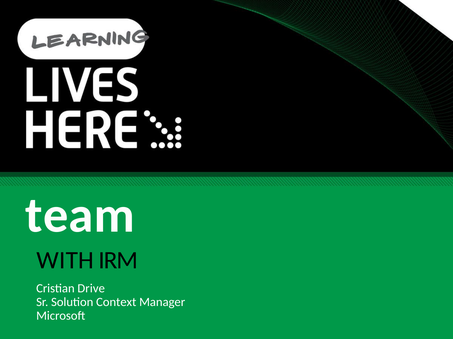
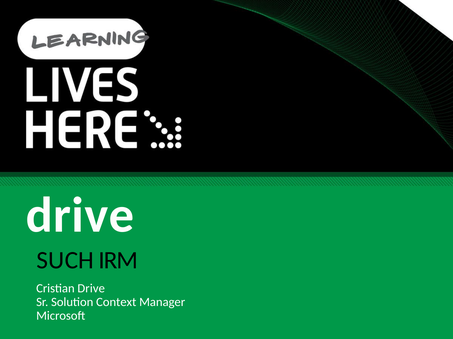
team: team -> drive (80, 216)
WITH: WITH -> SUCH (65, 261)
